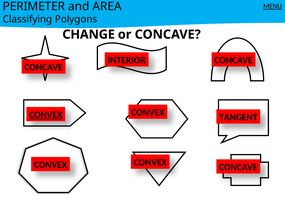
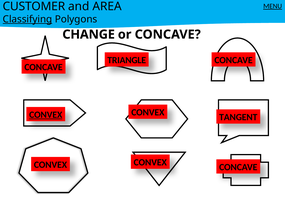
PERIMETER: PERIMETER -> CUSTOMER (34, 6)
Classifying underline: none -> present (28, 19)
INTERIOR: INTERIOR -> TRIANGLE (127, 60)
